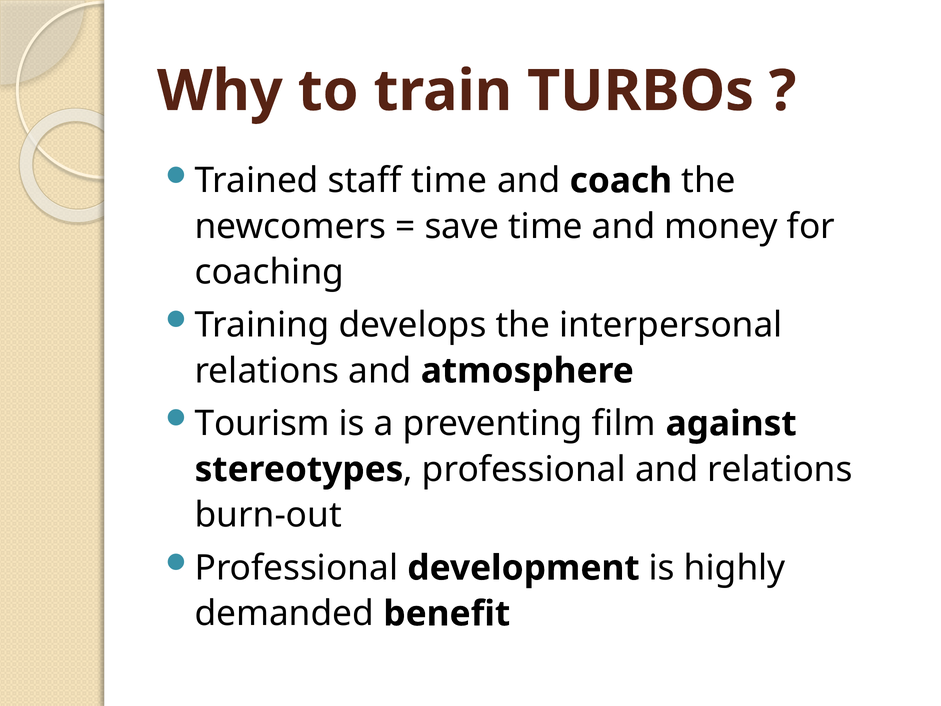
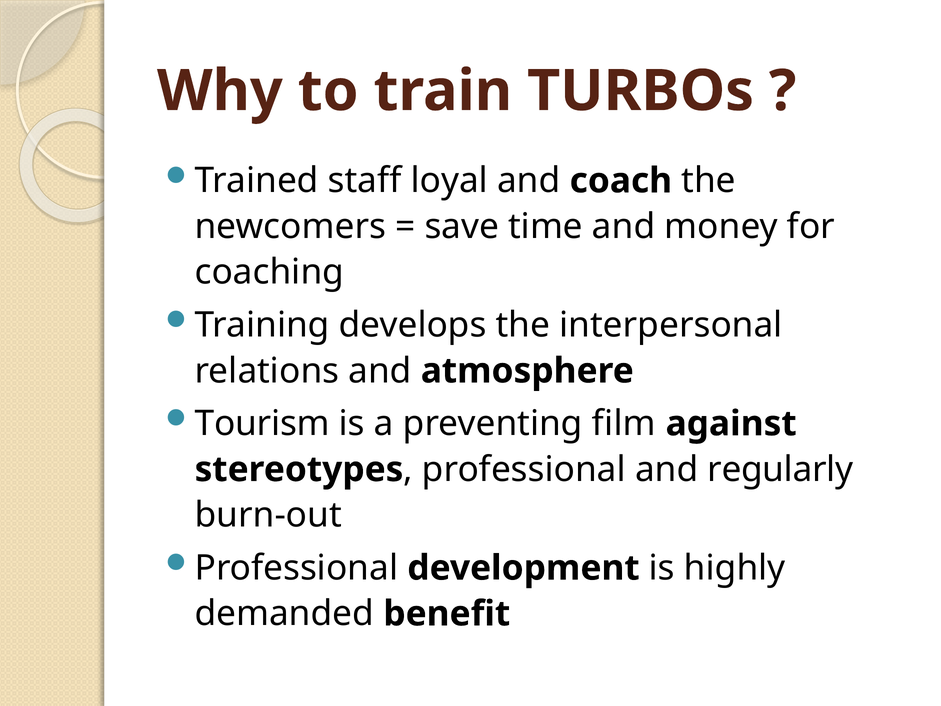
staff time: time -> loyal (449, 181)
and relations: relations -> regularly (780, 469)
